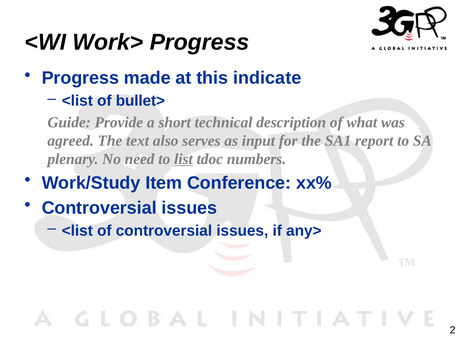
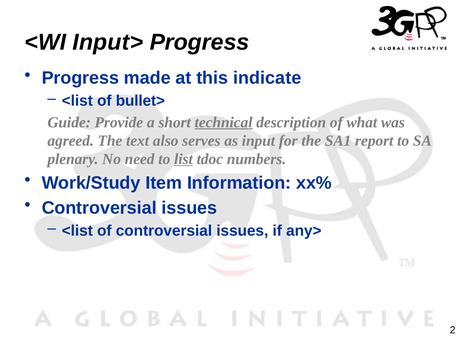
Work>: Work> -> Input> (108, 42)
technical underline: none -> present (224, 122)
Conference: Conference -> Information (239, 183)
